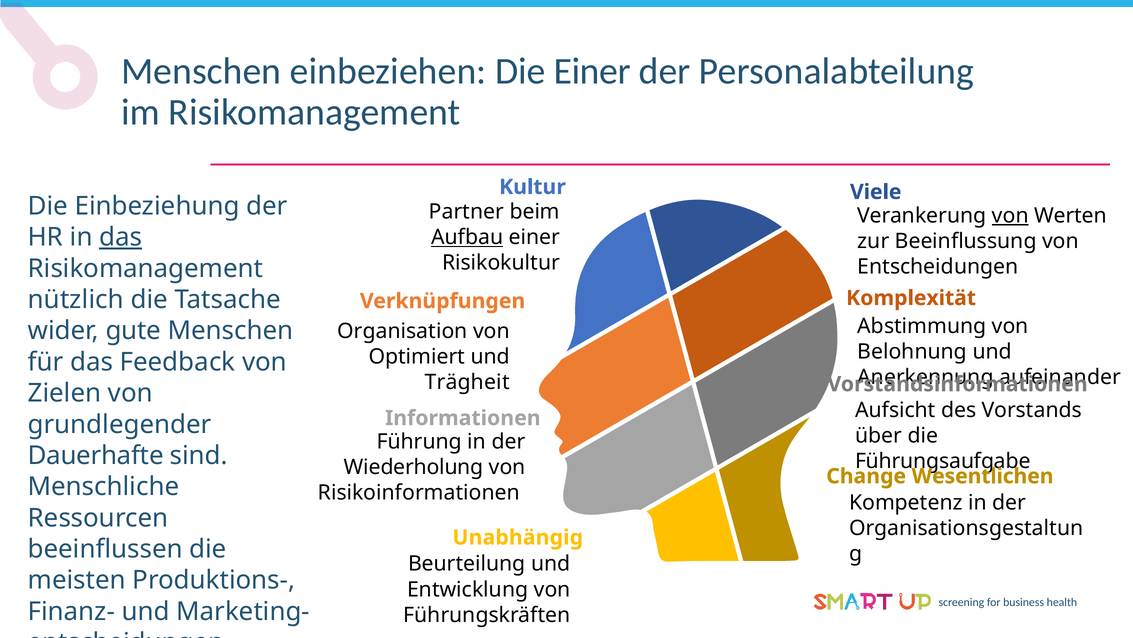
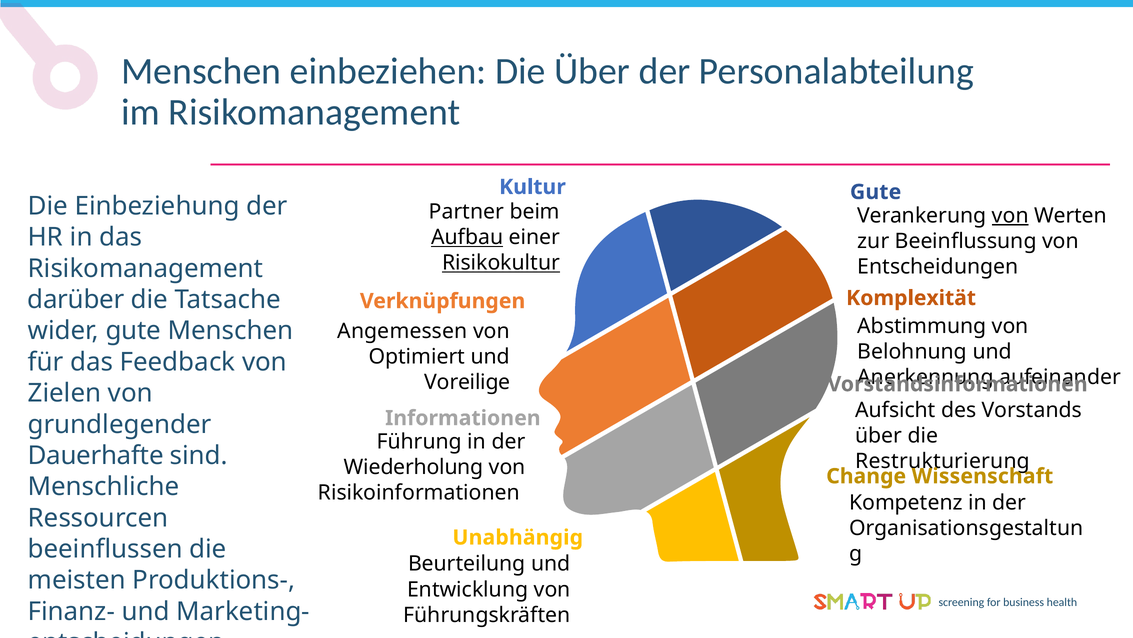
Die Einer: Einer -> Über (592, 71)
Viele: Viele -> Gute (876, 192)
das underline: present -> none (121, 237)
Risikokultur underline: none -> present (501, 263)
nützlich: nützlich -> darüber (76, 299)
Organisation: Organisation -> Angemessen (402, 331)
Trägheit: Trägheit -> Voreilige (467, 382)
Führungsaufgabe: Führungsaufgabe -> Restrukturierung (943, 461)
Wesentlichen: Wesentlichen -> Wissenschaft (982, 476)
